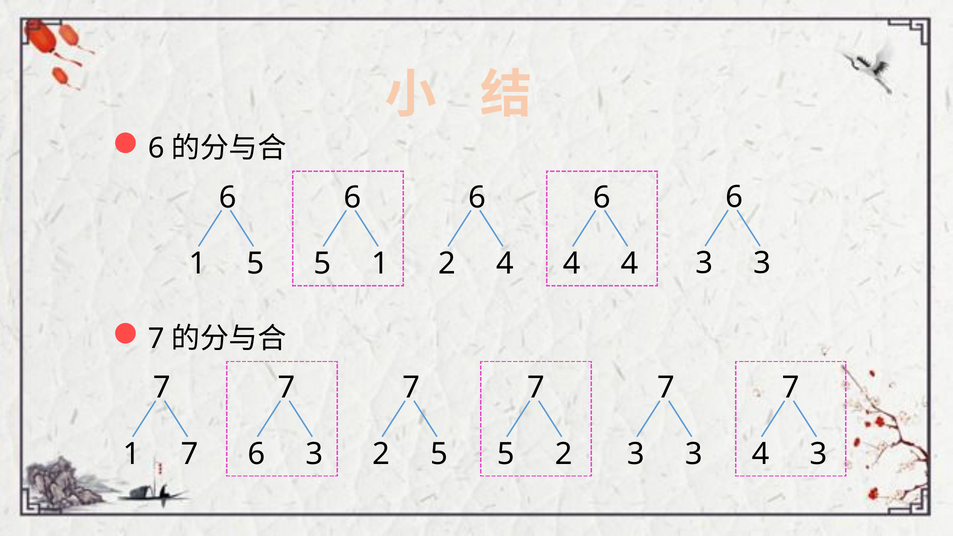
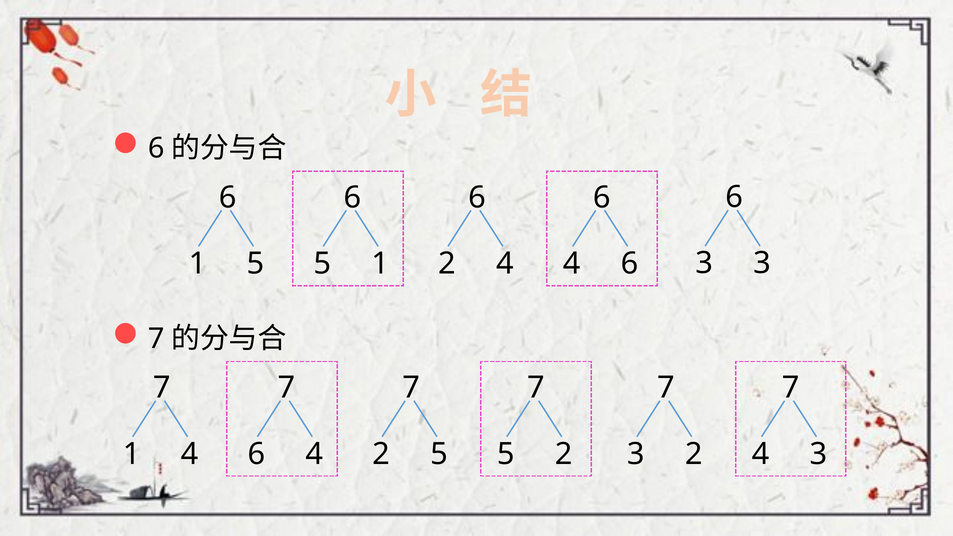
4: 4 -> 6 (630, 264)
1 7: 7 -> 4 (189, 454)
3: 3 -> 4 (314, 454)
3: 3 -> 2 (694, 454)
